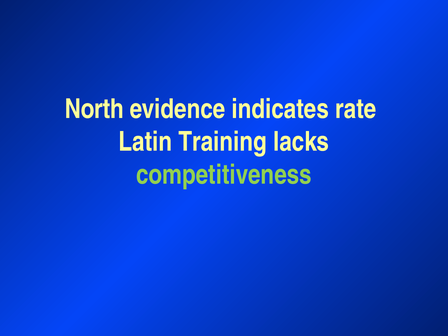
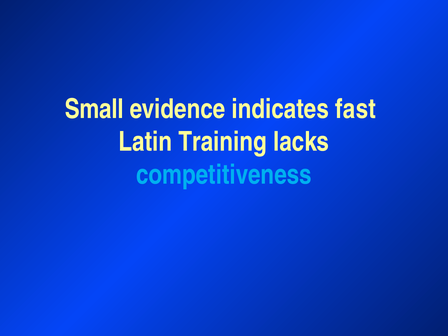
North: North -> Small (94, 109)
rate: rate -> fast (356, 109)
competitiveness colour: light green -> light blue (224, 175)
